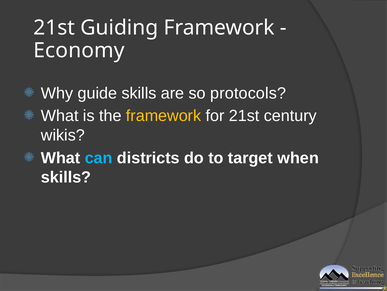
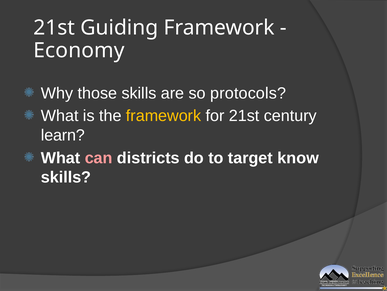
guide: guide -> those (97, 93)
wikis: wikis -> learn (63, 135)
can colour: light blue -> pink (99, 158)
when: when -> know (298, 158)
